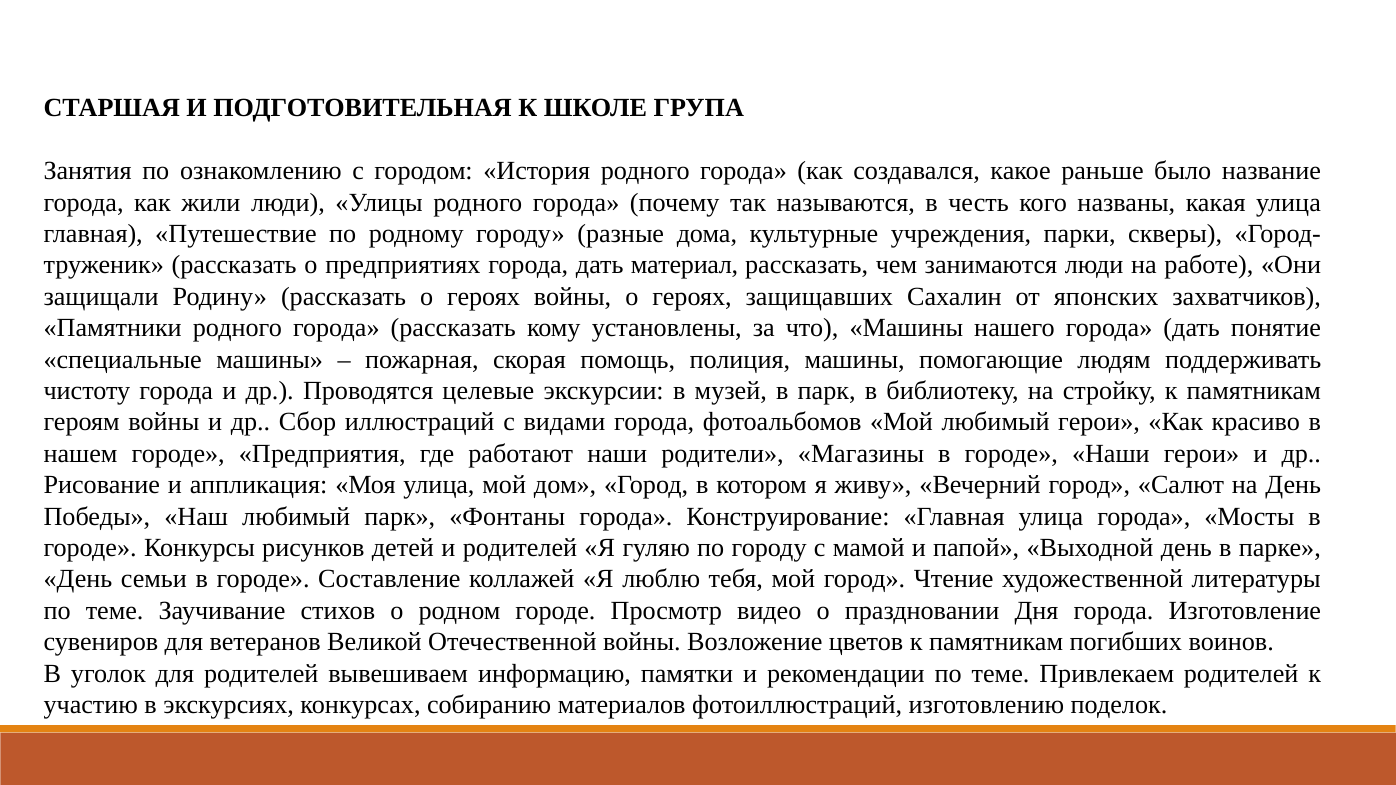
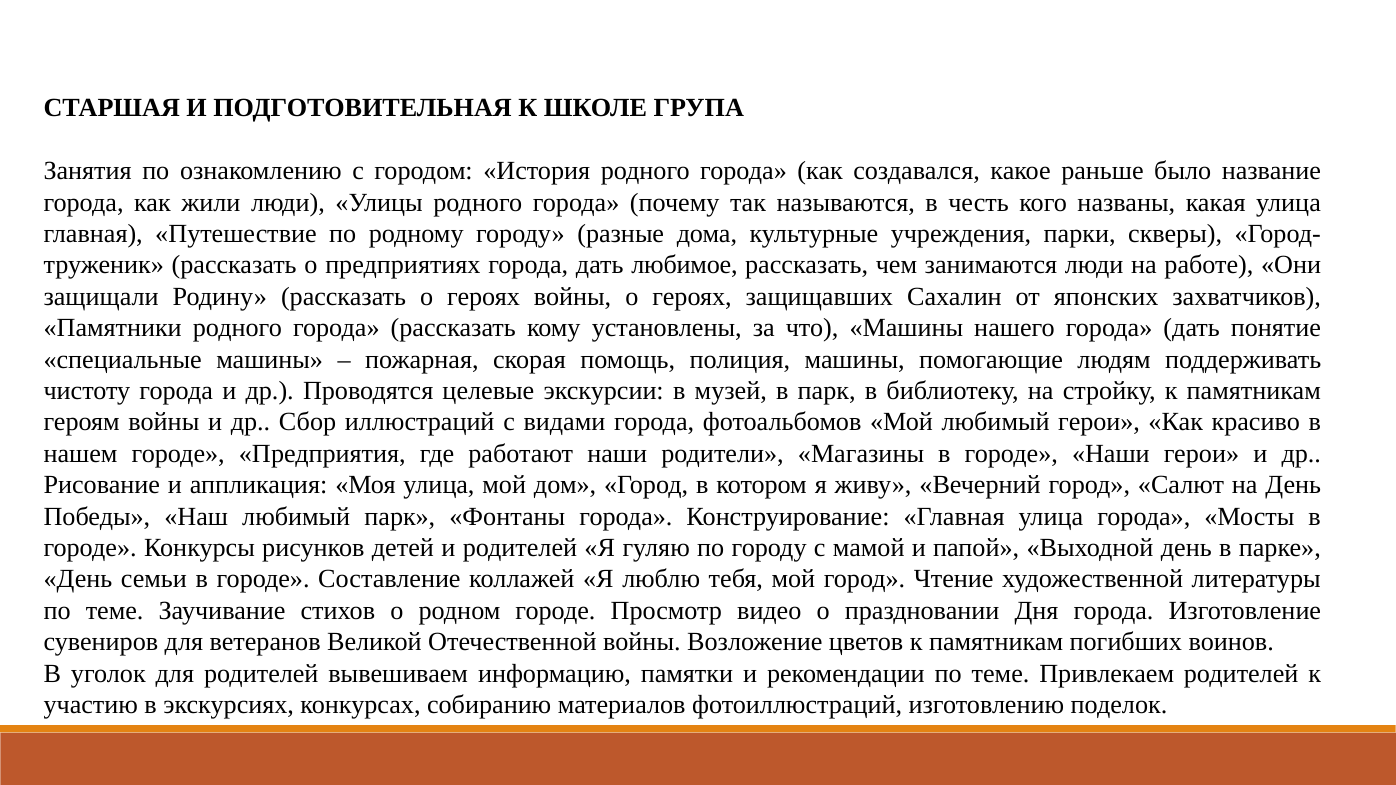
материал: материал -> любимое (684, 265)
